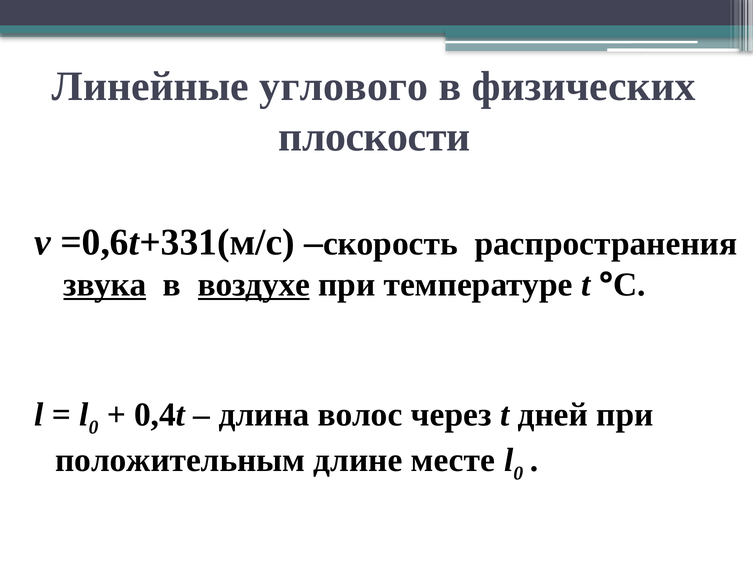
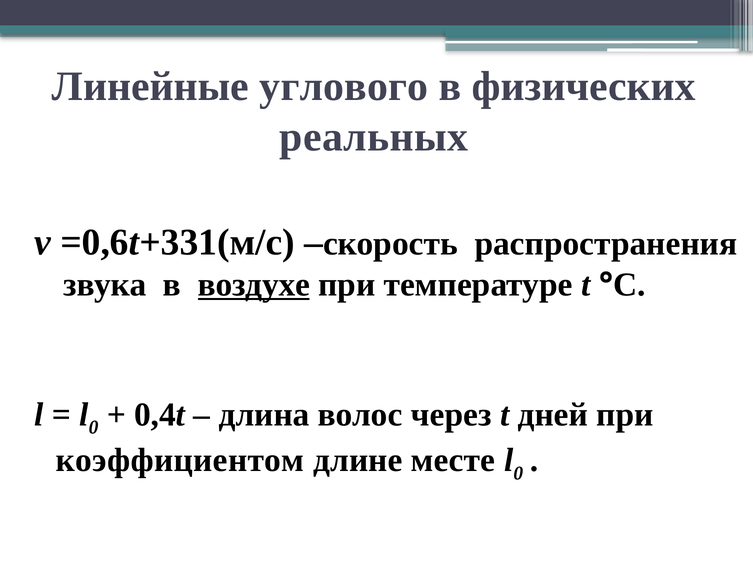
плоскости: плоскости -> реальных (374, 137)
звука underline: present -> none (105, 284)
положительным: положительным -> коэффициентом (180, 460)
